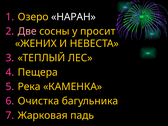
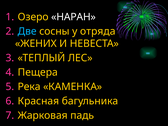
Две colour: pink -> light blue (27, 31)
просит: просит -> отряда (98, 31)
Очистка: Очистка -> Красная (38, 101)
